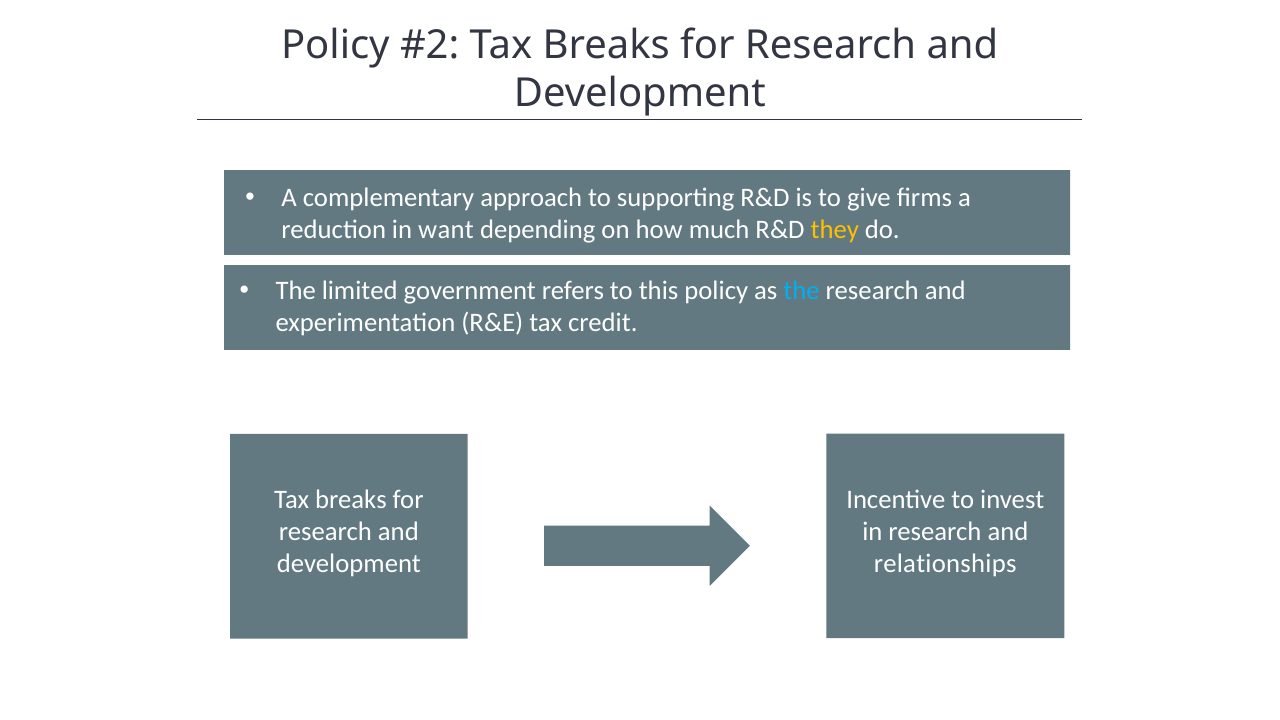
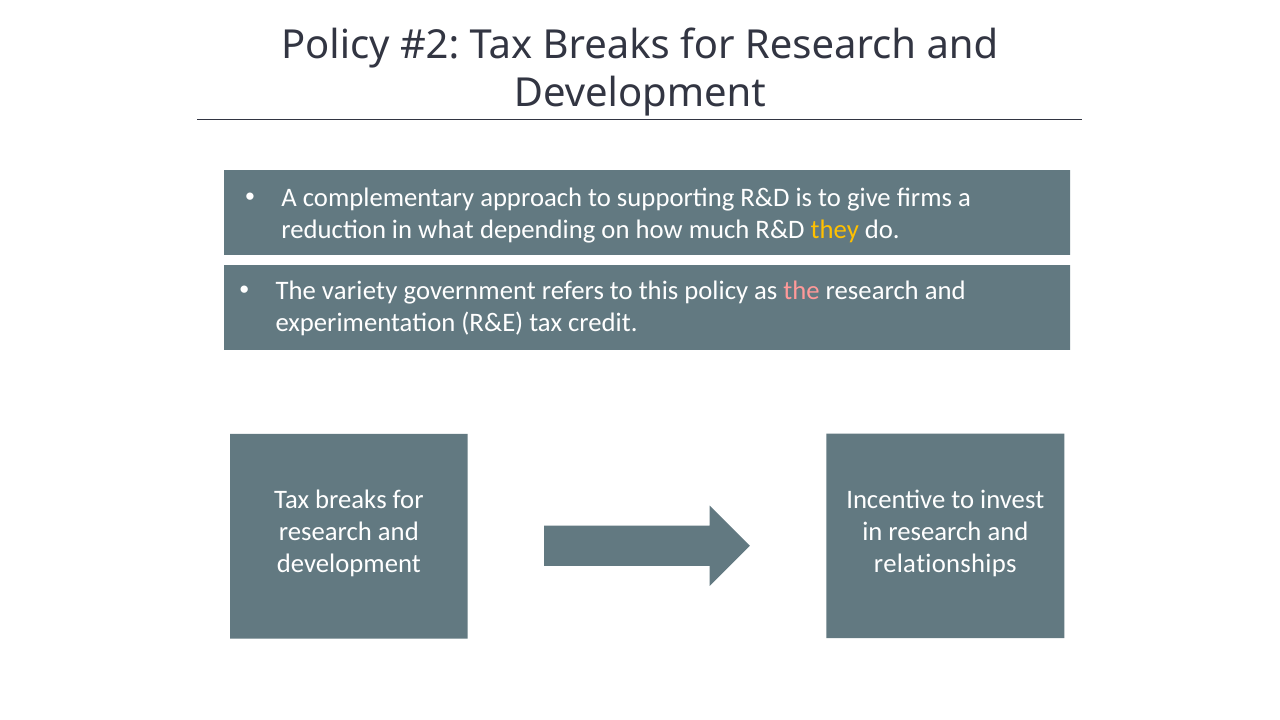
want: want -> what (446, 230)
limited: limited -> variety (360, 291)
the colour: light blue -> pink (802, 291)
